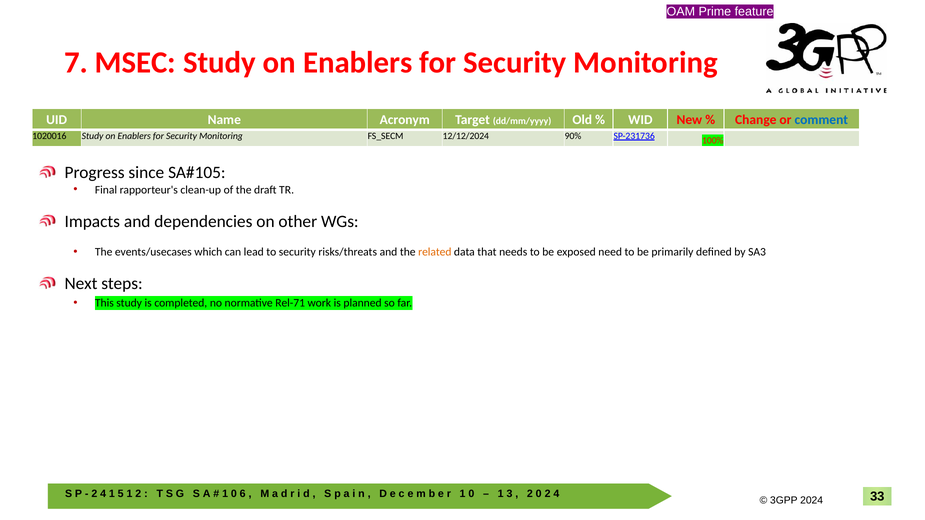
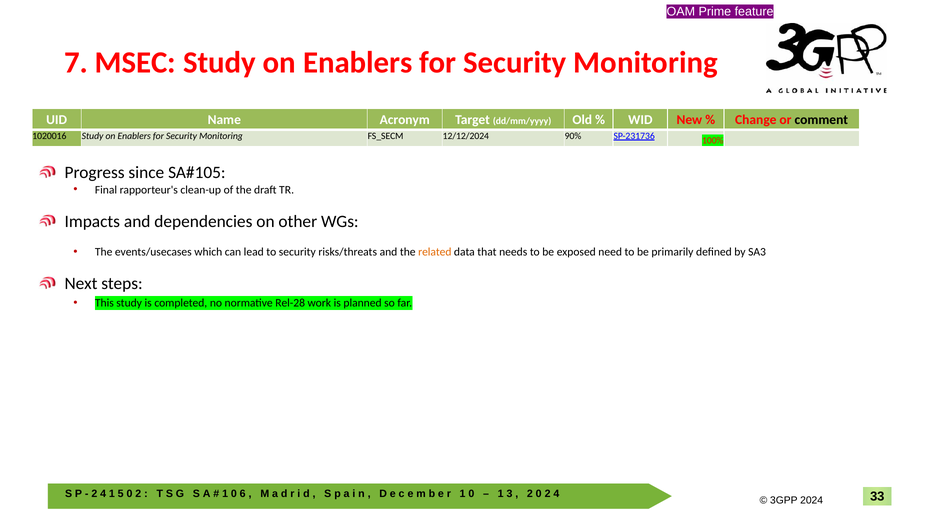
comment colour: blue -> black (821, 120)
Rel-71: Rel-71 -> Rel-28 (290, 303)
1: 1 -> 0 (130, 494)
